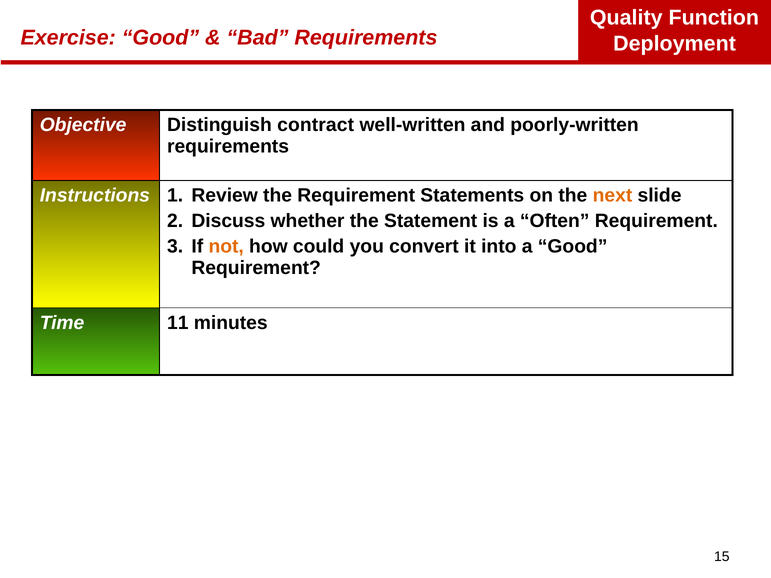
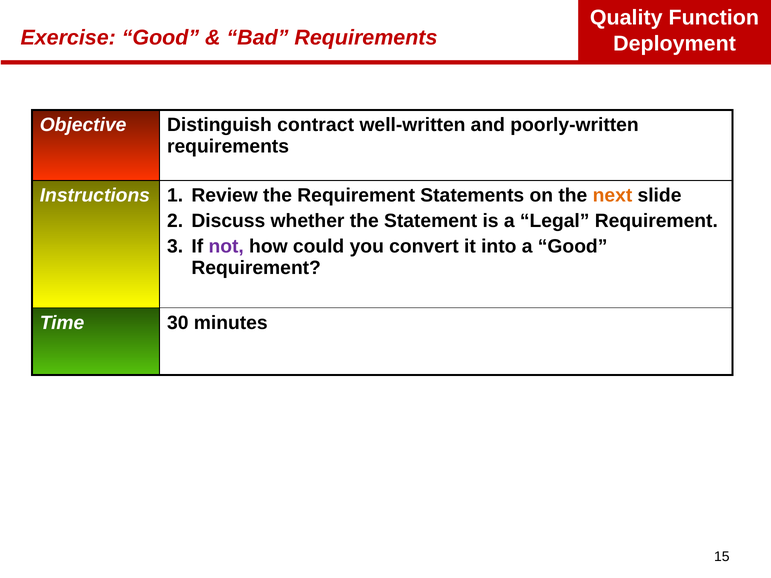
Often: Often -> Legal (555, 221)
not colour: orange -> purple (226, 247)
11: 11 -> 30 (178, 323)
